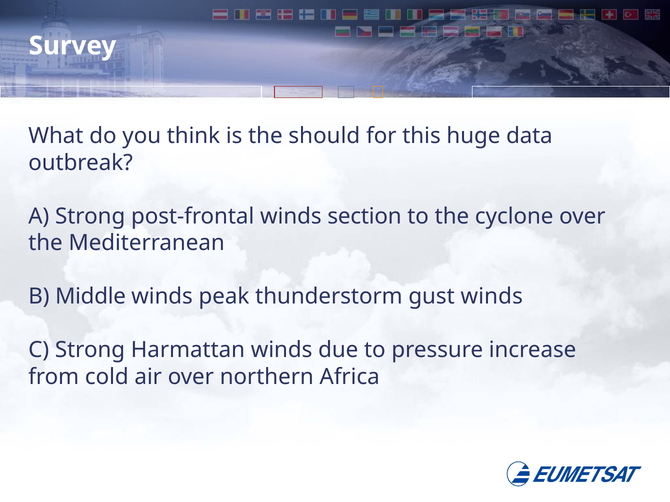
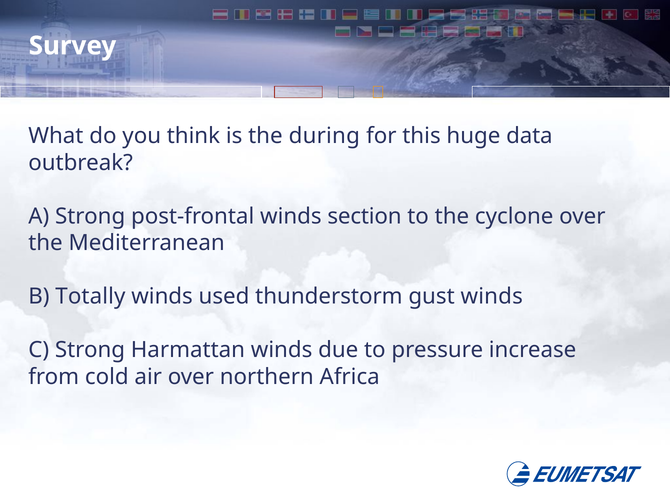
should: should -> during (324, 136)
Middle: Middle -> Totally (90, 297)
peak: peak -> used (224, 297)
